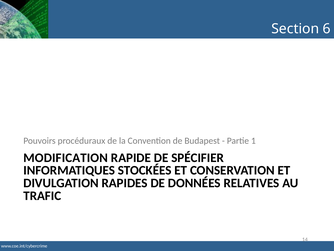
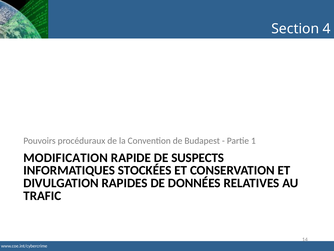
6: 6 -> 4 (327, 29)
SPÉCIFIER: SPÉCIFIER -> SUSPECTS (198, 157)
